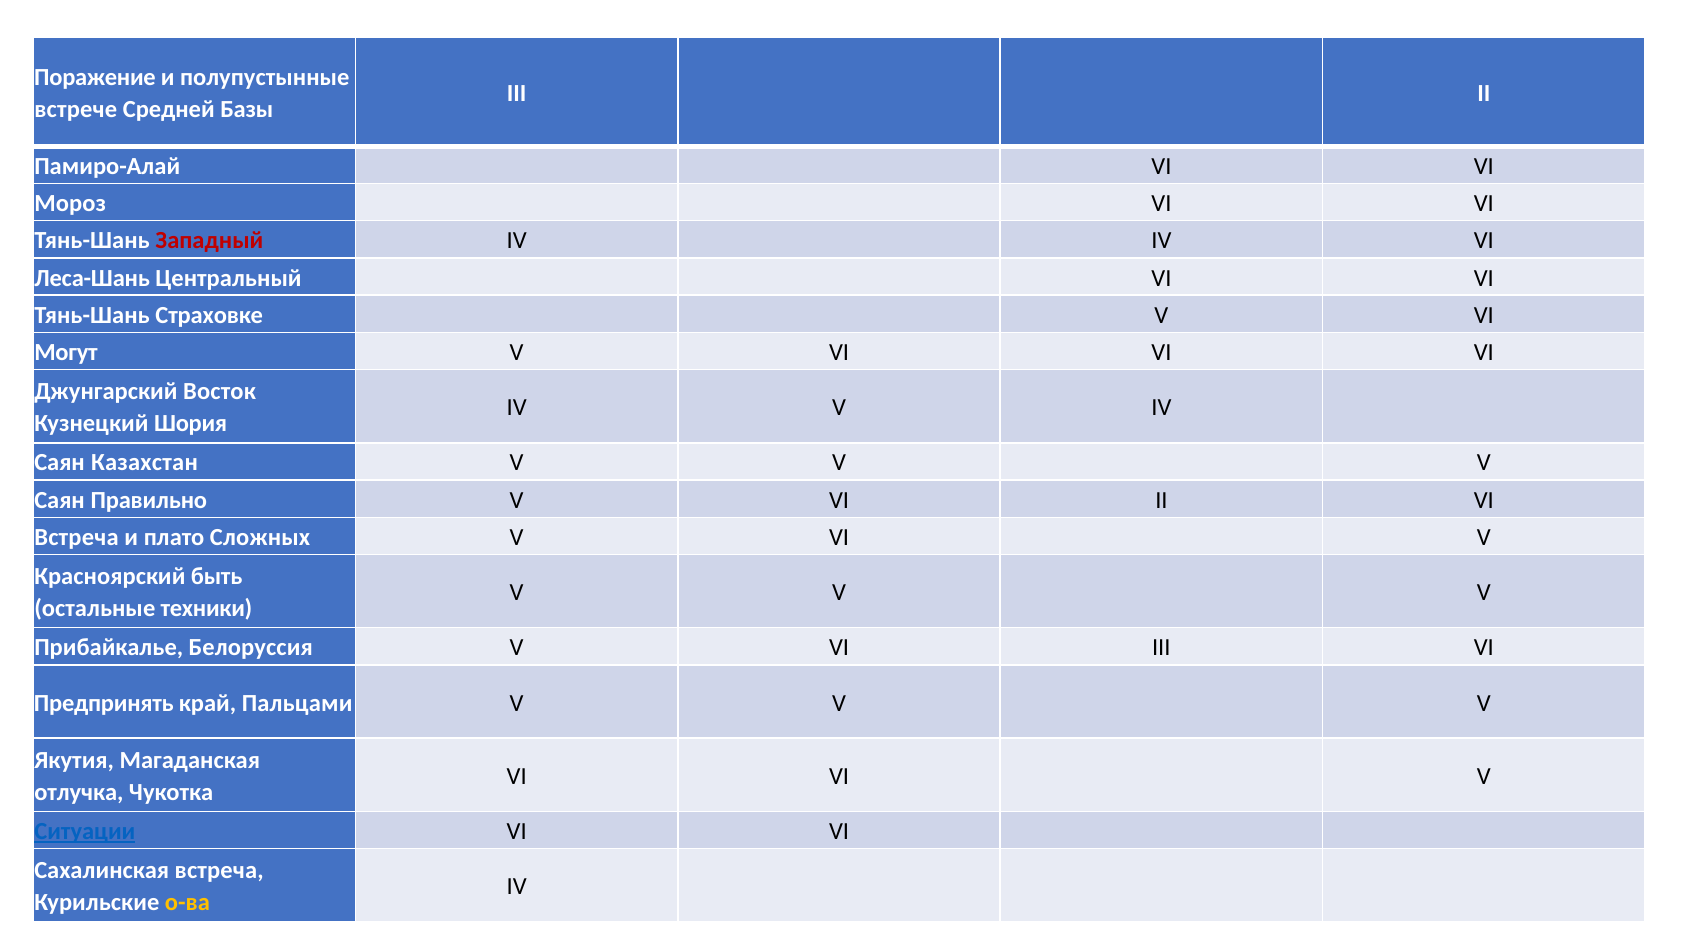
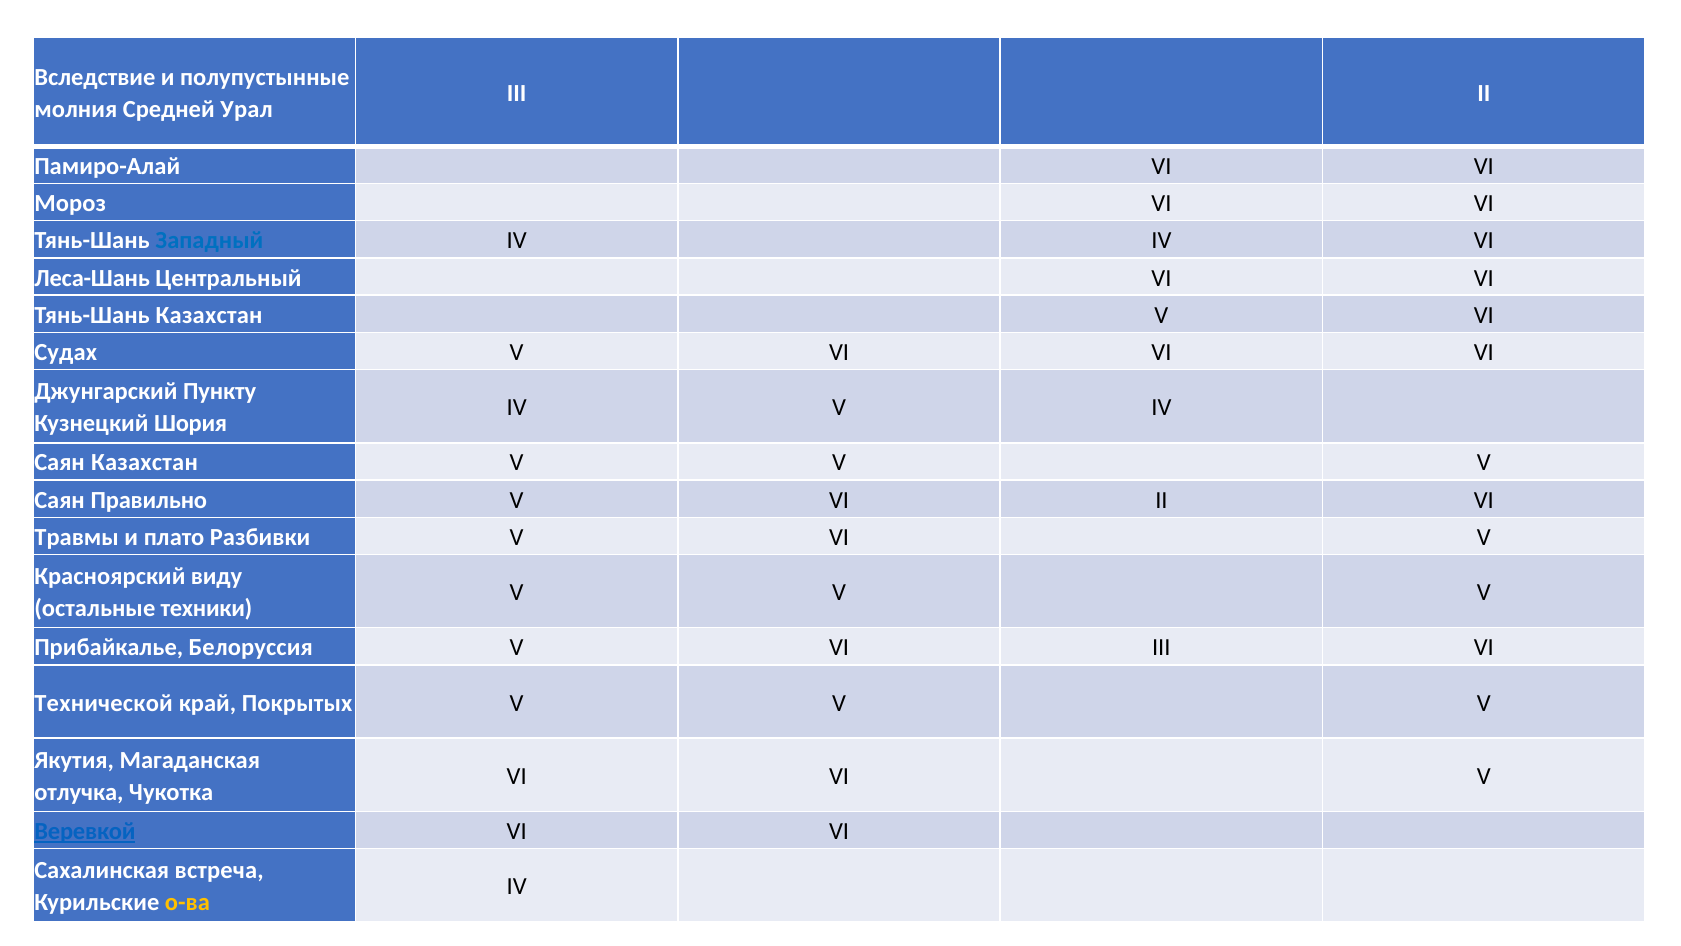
Поражение: Поражение -> Вследствие (95, 77)
встрече: встрече -> молния (76, 109)
Базы: Базы -> Урал (247, 109)
Западный colour: red -> blue (209, 241)
Тянь-Шань Страховке: Страховке -> Казахстан (209, 315)
Могут: Могут -> Судах (66, 352)
Восток: Восток -> Пункту (220, 391)
Встреча: Встреча -> Травмы (77, 537)
Сложных: Сложных -> Разбивки (260, 537)
быть: быть -> виду (217, 576)
Предпринять: Предпринять -> Технической (104, 703)
Пальцами: Пальцами -> Покрытых (297, 703)
Ситуации: Ситуации -> Веревкой (85, 831)
